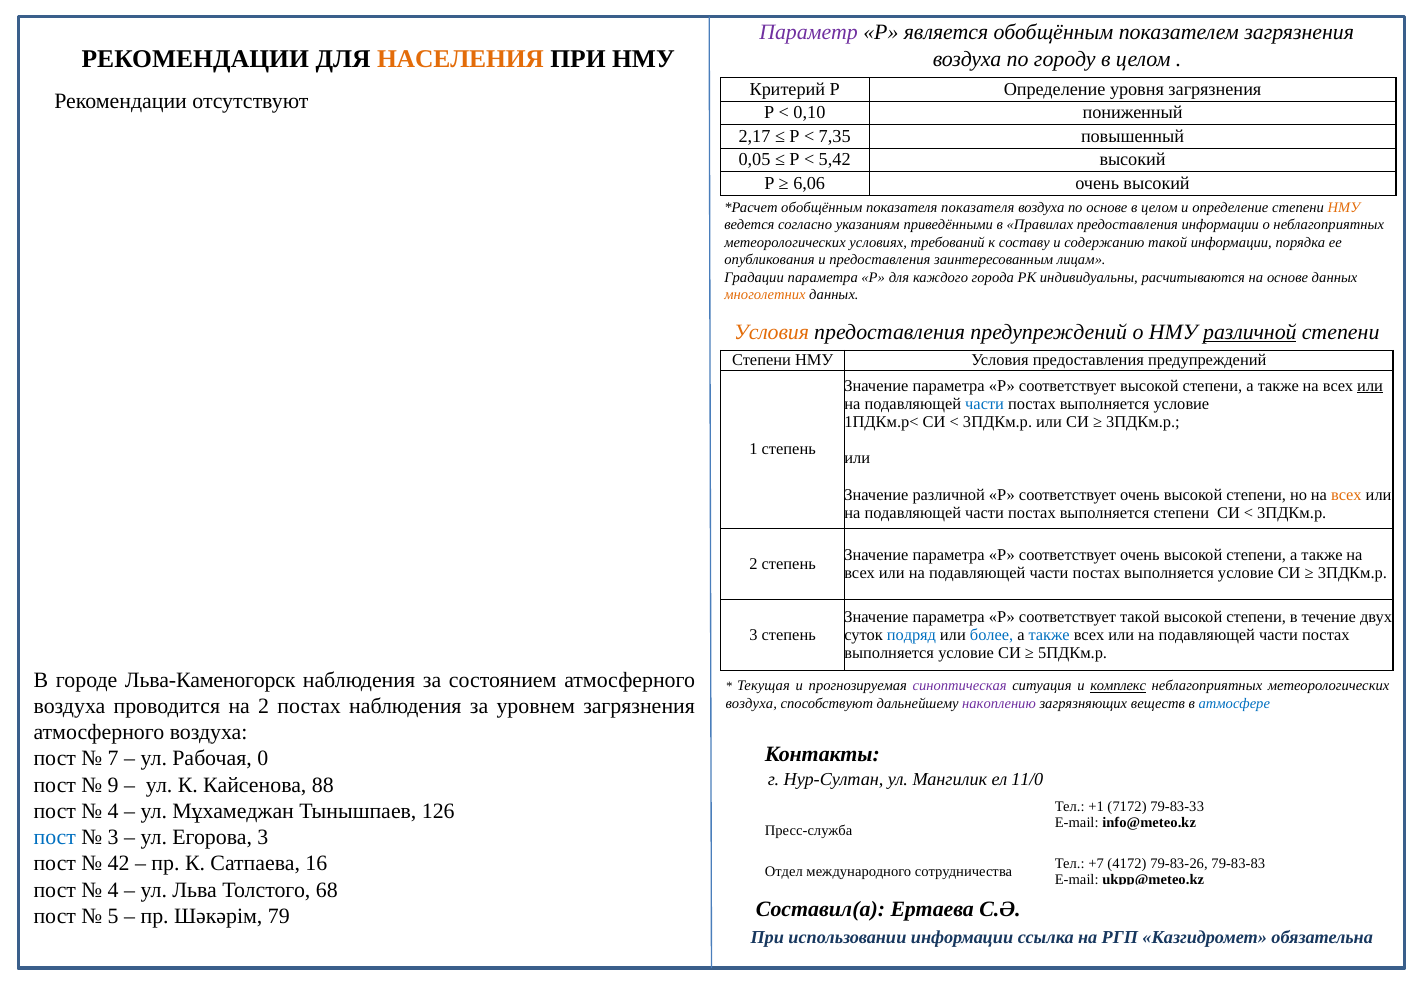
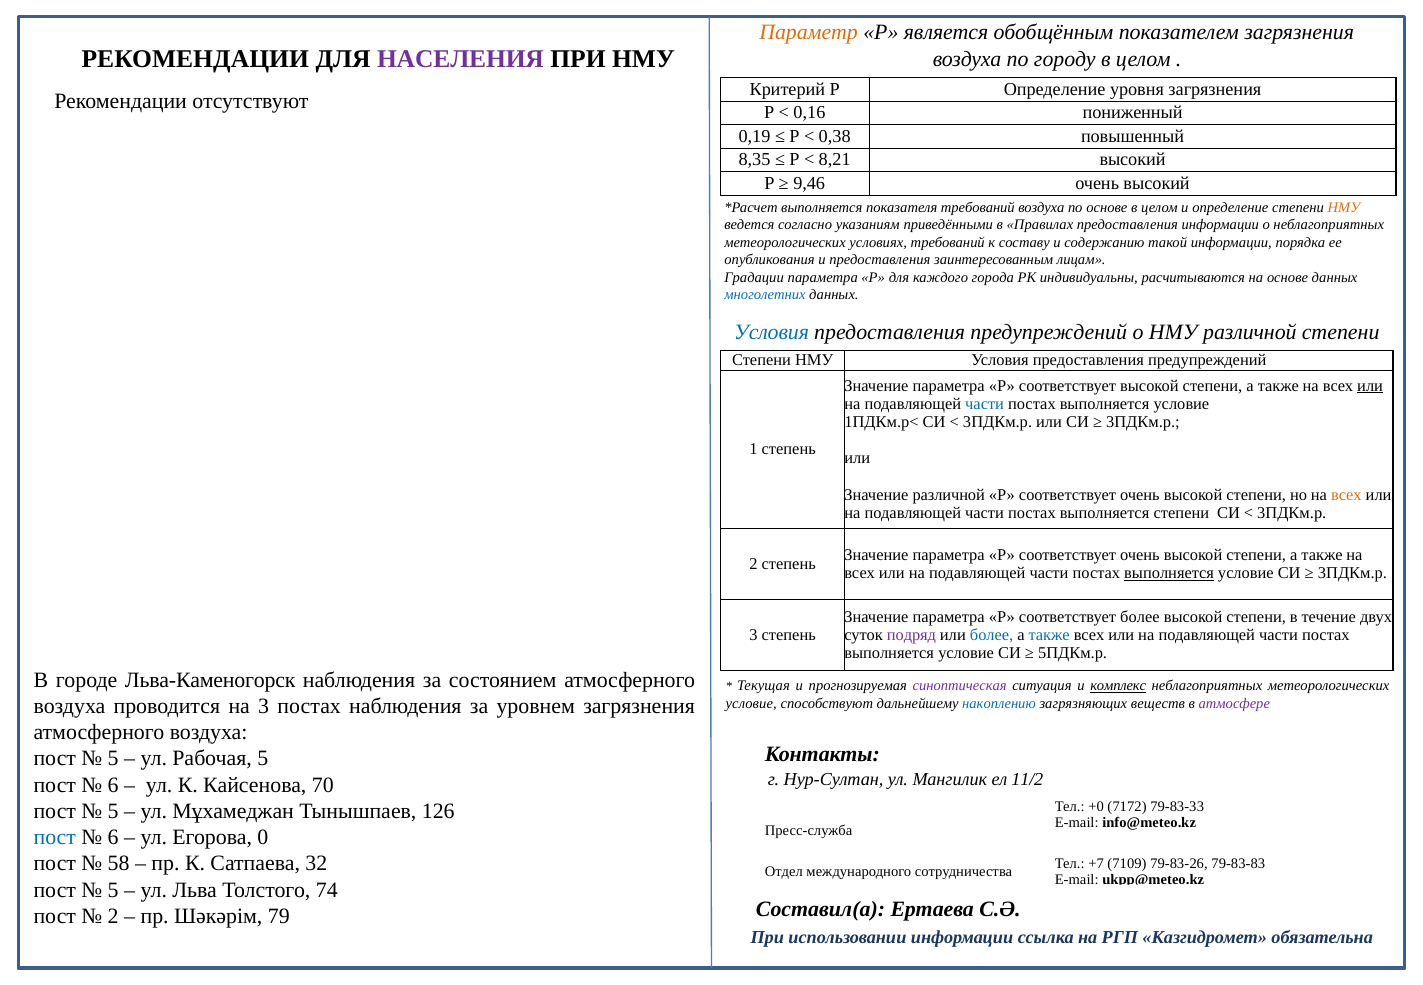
Параметр colour: purple -> orange (809, 33)
НАСЕЛЕНИЯ colour: orange -> purple (460, 59)
0,10: 0,10 -> 0,16 (809, 113)
2,17: 2,17 -> 0,19 (755, 136)
7,35: 7,35 -> 0,38 (835, 136)
0,05: 0,05 -> 8,35 (755, 160)
5,42: 5,42 -> 8,21 (835, 160)
6,06: 6,06 -> 9,46 (809, 183)
обобщённым: обобщённым -> выполняется (822, 207)
показателя показателя: показателя -> требований (978, 207)
многолетних colour: orange -> blue (765, 295)
Условия colour: orange -> blue (772, 332)
различной underline: present -> none (1250, 332)
выполняется underline: none -> present (1169, 573)
соответствует такой: такой -> более (1140, 617)
подряд colour: blue -> purple (911, 635)
на 2: 2 -> 3 (264, 706)
воздуха: воздуха -> условие (751, 704)
накоплению colour: purple -> blue (999, 704)
атмосфере colour: blue -> purple (1234, 704)
7: 7 -> 5 (113, 759)
Рабочая 0: 0 -> 5 (263, 759)
11/0: 11/0 -> 11/2 (1027, 780)
9: 9 -> 6 (113, 785)
88: 88 -> 70 (323, 785)
+1: +1 -> +0 (1096, 807)
4: 4 -> 5 (113, 811)
3: 3 -> 6 (113, 838)
Егорова 3: 3 -> 0 (263, 838)
42: 42 -> 58 (119, 864)
16: 16 -> 32 (316, 864)
4172: 4172 -> 7109 (1127, 864)
4: 4 -> 5 (113, 890)
68: 68 -> 74 (327, 890)
5: 5 -> 2 (113, 916)
